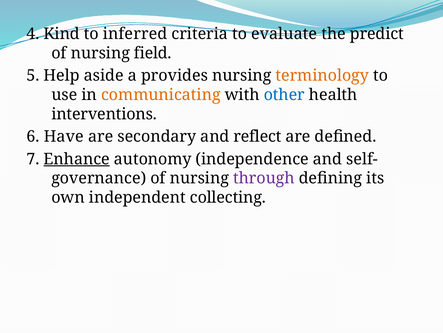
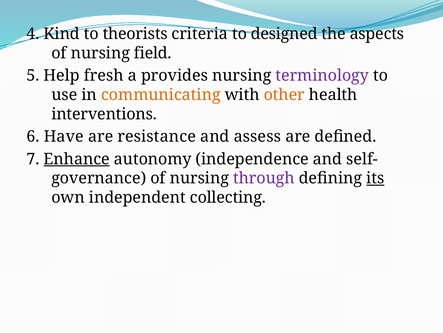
inferred: inferred -> theorists (135, 34)
evaluate: evaluate -> designed (284, 34)
predict: predict -> aspects (377, 34)
aside: aside -> fresh (104, 75)
terminology colour: orange -> purple (322, 75)
other colour: blue -> orange (284, 95)
secondary: secondary -> resistance (157, 136)
reflect: reflect -> assess (257, 136)
its underline: none -> present (375, 178)
